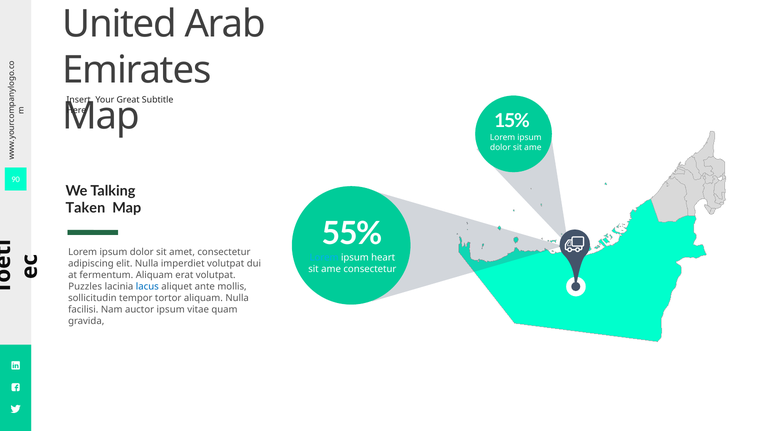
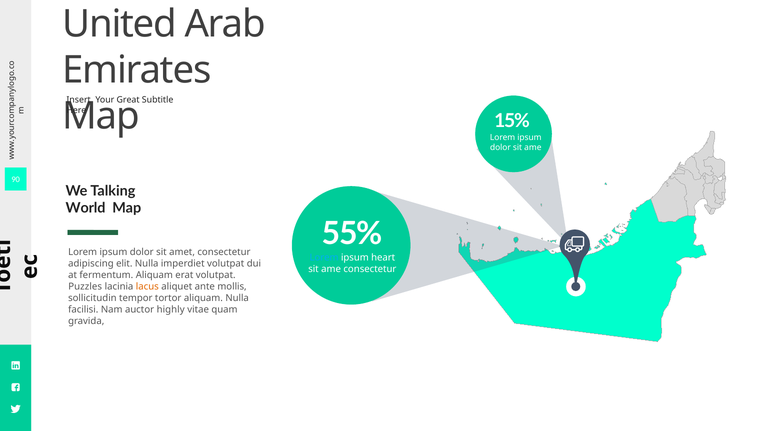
Taken: Taken -> World (85, 208)
lacus colour: blue -> orange (147, 287)
auctor ipsum: ipsum -> highly (171, 310)
